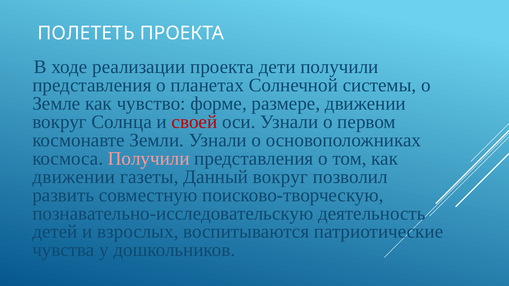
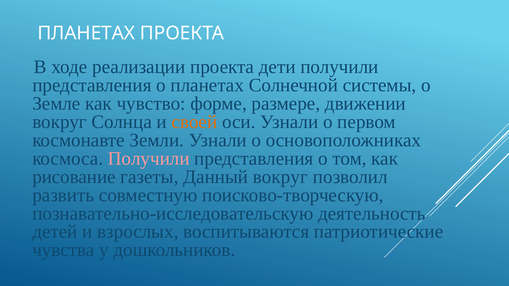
ПОЛЕТЕТЬ: ПОЛЕТЕТЬ -> ПЛАНЕТАХ (86, 33)
своей colour: red -> orange (194, 122)
движении: движении -> рисование (74, 177)
